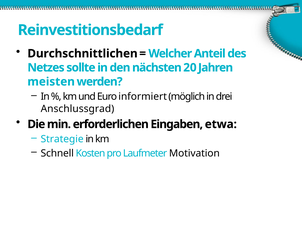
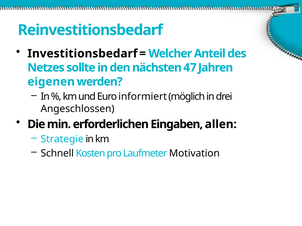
Durchschnittlichen: Durchschnittlichen -> Investitionsbedarf (82, 54)
20: 20 -> 47 (190, 68)
meisten: meisten -> eigenen (51, 82)
Anschlussgrad: Anschlussgrad -> Angeschlossen (78, 109)
etwa: etwa -> allen (221, 124)
